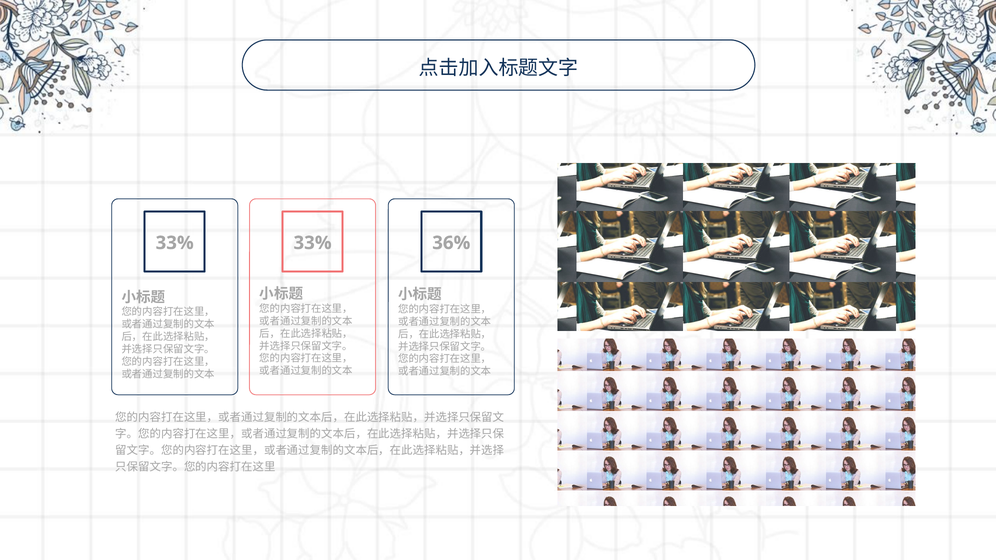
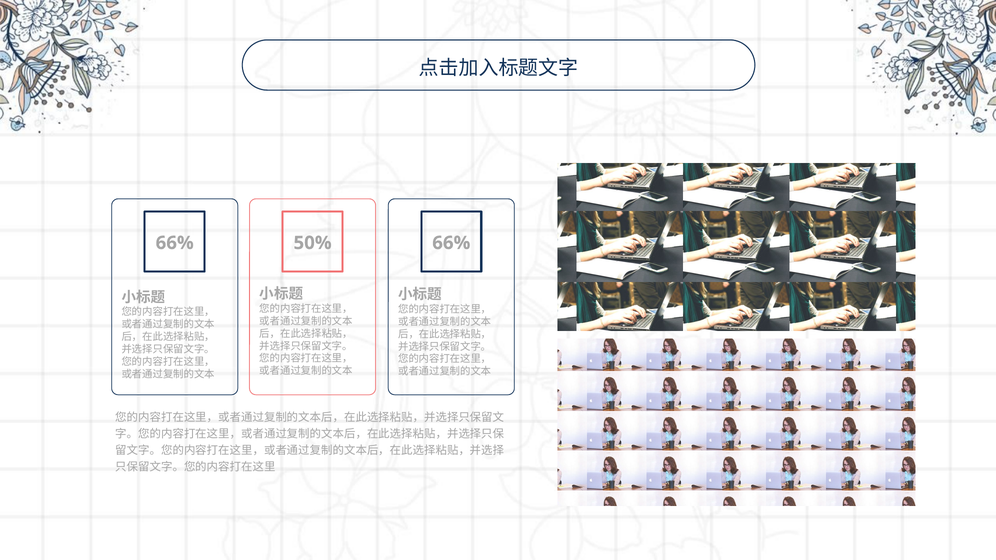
33%: 33% -> 66% (175, 243)
33%: 33% -> 50% (313, 243)
36%: 36% -> 66% (451, 243)
